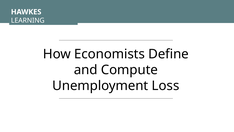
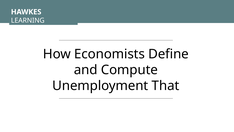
Loss: Loss -> That (165, 85)
